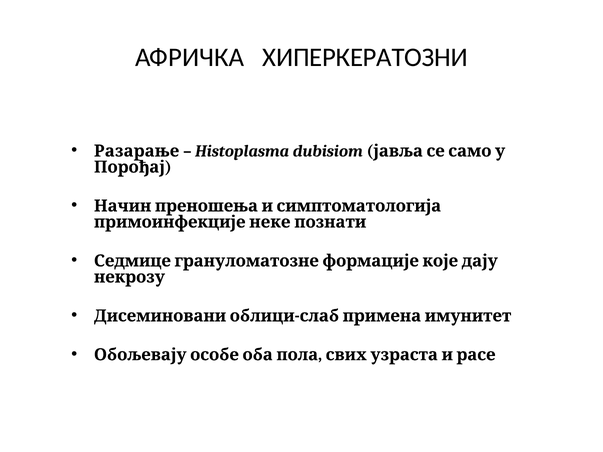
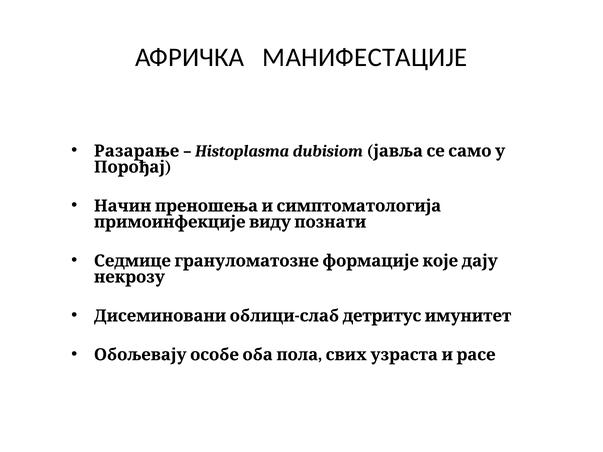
ХИПЕРКЕРАТОЗНИ: ХИПЕРКЕРАТОЗНИ -> МАНИФЕСТАЦИЈЕ (365, 58)
неке: неке -> виду (270, 222)
примена: примена -> детритус (382, 316)
